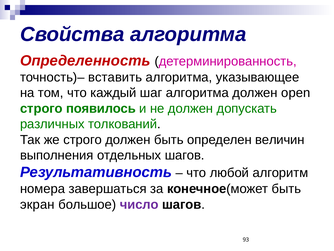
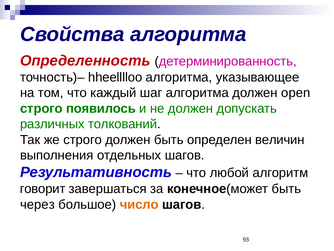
вставить: вставить -> hheelllloo (115, 77)
номера: номера -> говорит (43, 189)
экран: экран -> через (37, 204)
число colour: purple -> orange (139, 204)
